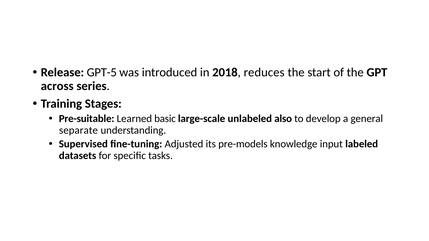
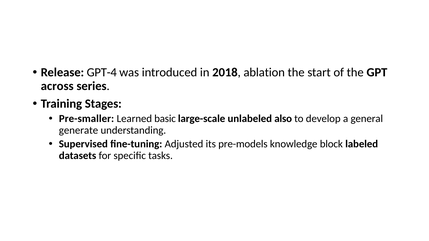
GPT-5: GPT-5 -> GPT-4 (102, 73)
reduces: reduces -> ablation (264, 73)
Pre-suitable: Pre-suitable -> Pre-smaller (87, 119)
separate: separate -> generate (79, 130)
input: input -> block (331, 144)
